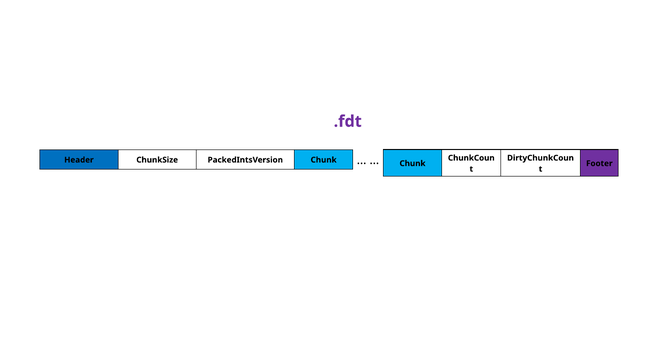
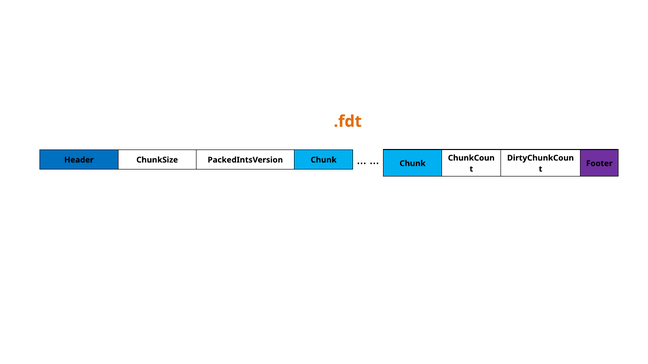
.fdt colour: purple -> orange (348, 122)
